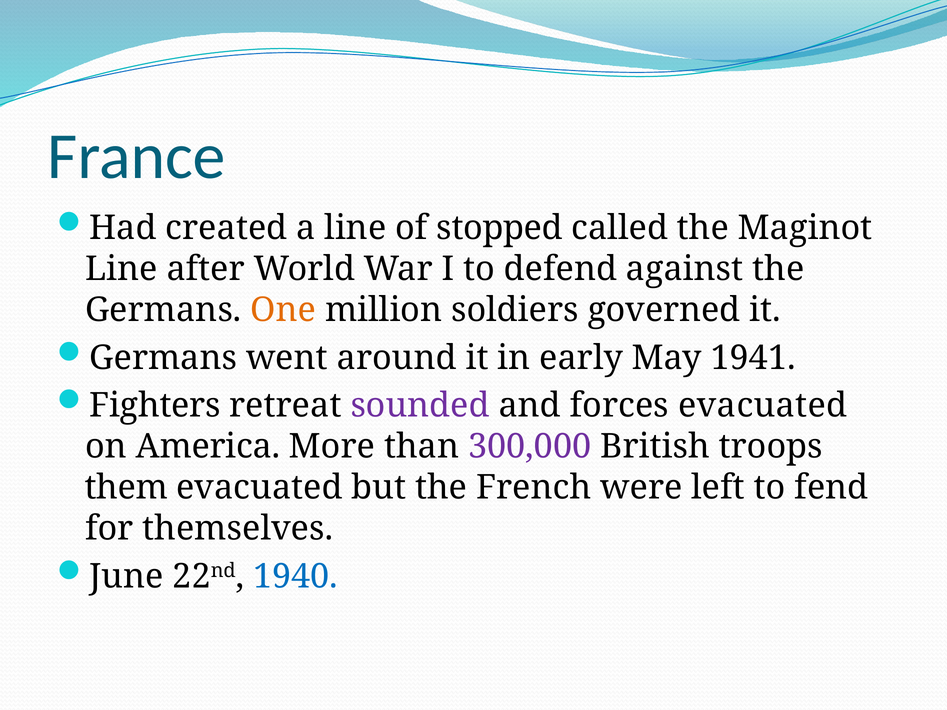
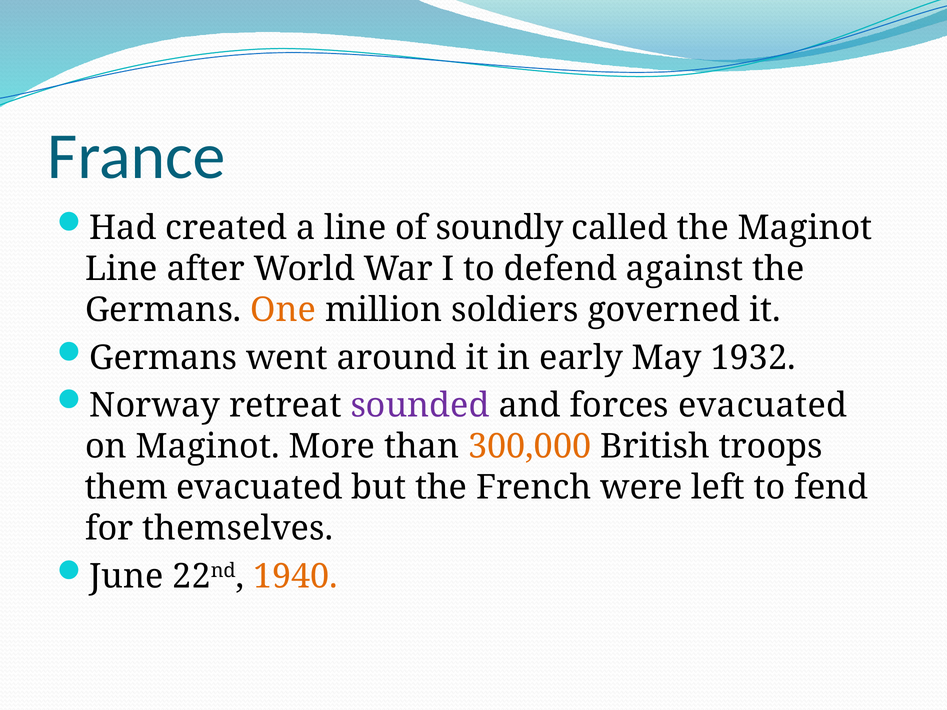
stopped: stopped -> soundly (500, 228)
1941: 1941 -> 1932 (753, 358)
Fighters: Fighters -> Norway (155, 406)
on America: America -> Maginot (208, 447)
300,000 colour: purple -> orange (530, 447)
1940 colour: blue -> orange (296, 577)
